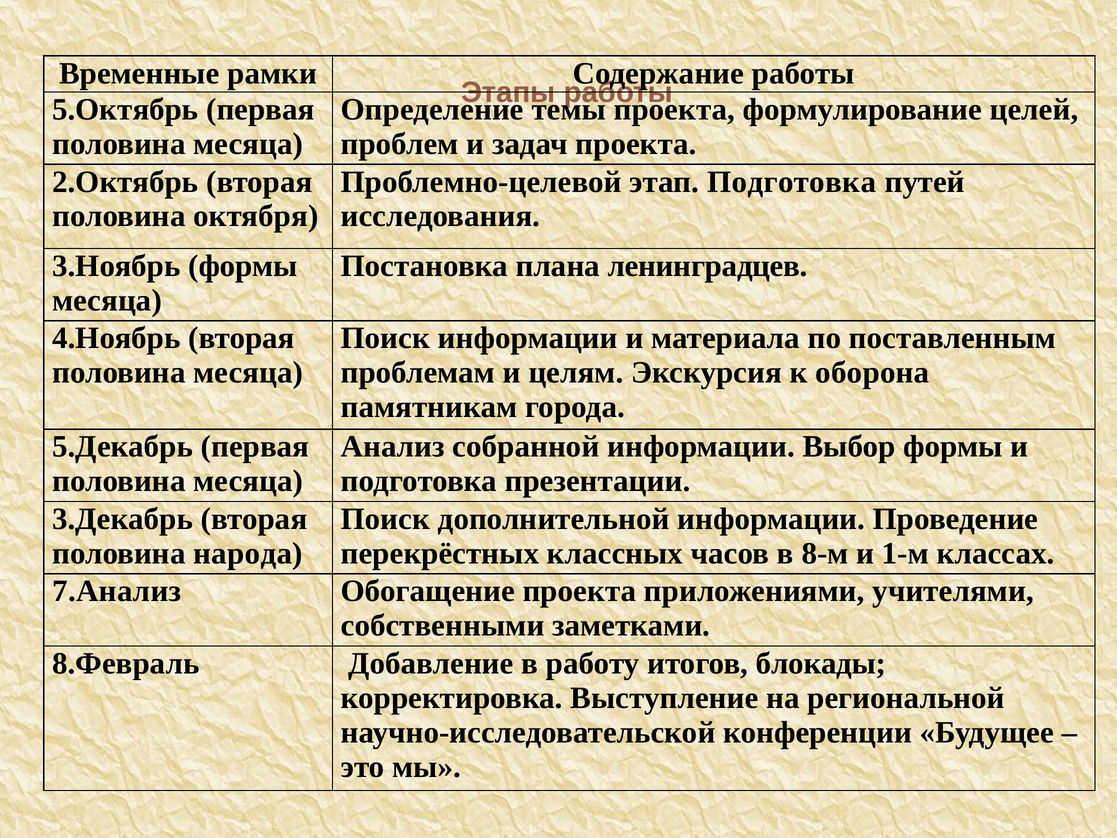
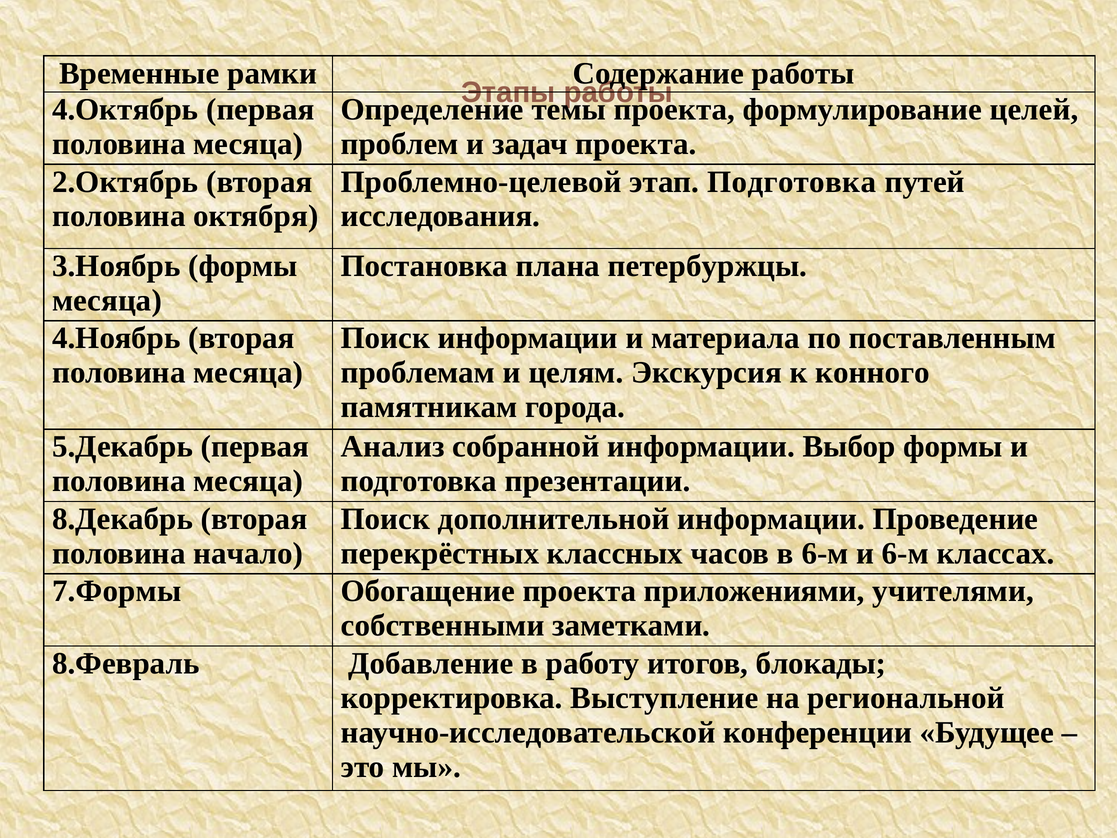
5.Октябрь: 5.Октябрь -> 4.Октябрь (125, 109)
ленинградцев: ленинградцев -> петербуржцы (707, 266)
оборона: оборона -> конного (873, 373)
3.Декабрь: 3.Декабрь -> 8.Декабрь (123, 519)
народа: народа -> начало (248, 553)
в 8-м: 8-м -> 6-м (825, 553)
и 1-м: 1-м -> 6-м (905, 553)
7.Анализ: 7.Анализ -> 7.Формы (117, 591)
